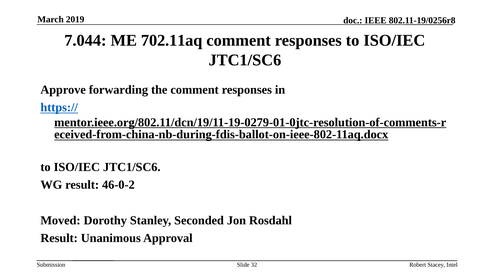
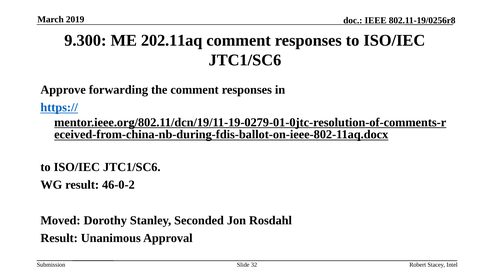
7.044: 7.044 -> 9.300 (85, 40)
702.11aq: 702.11aq -> 202.11aq (172, 40)
